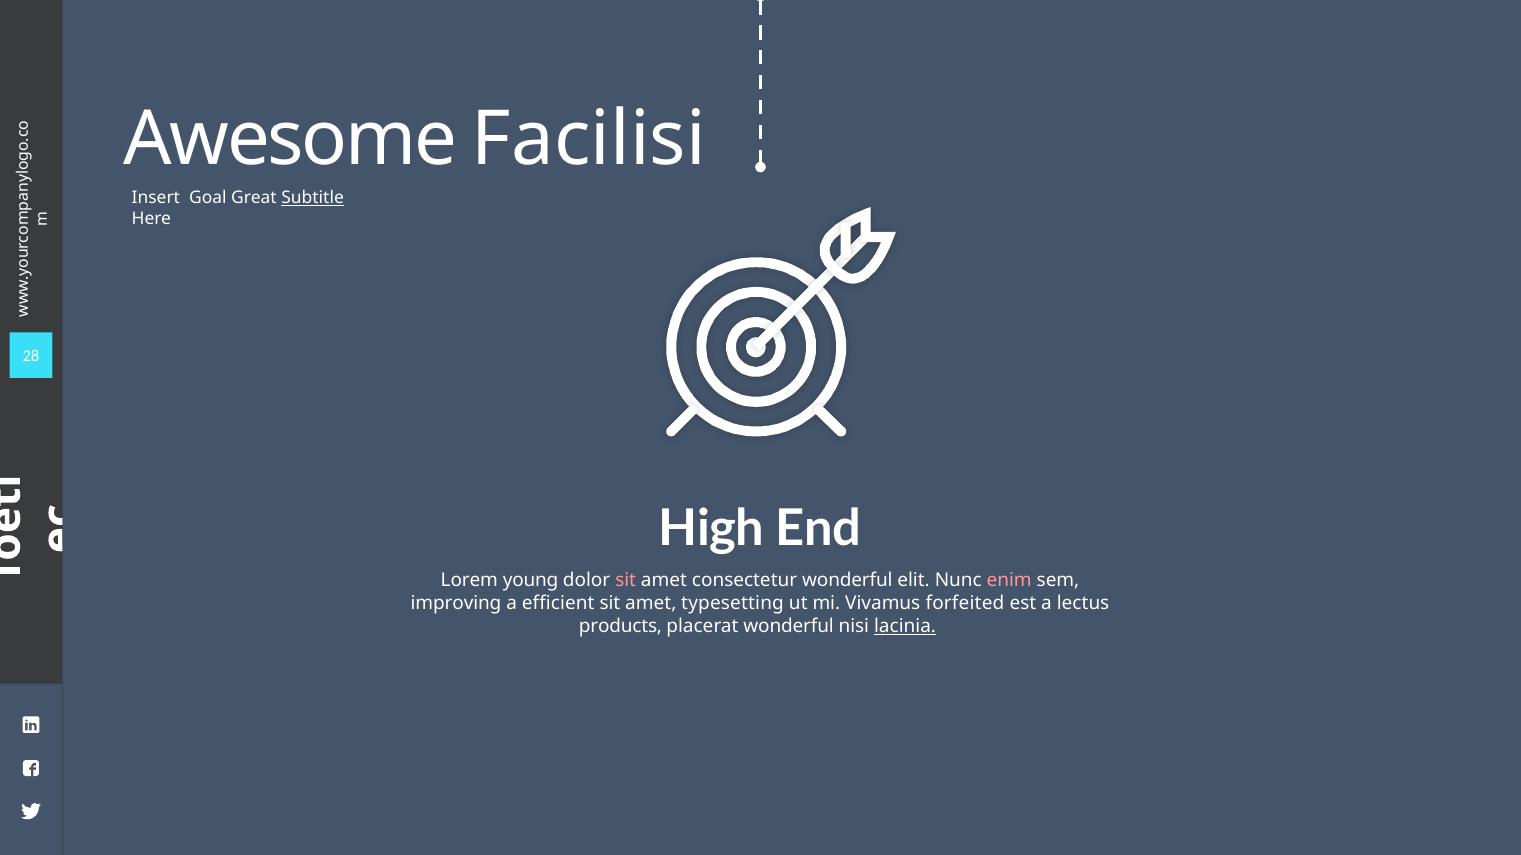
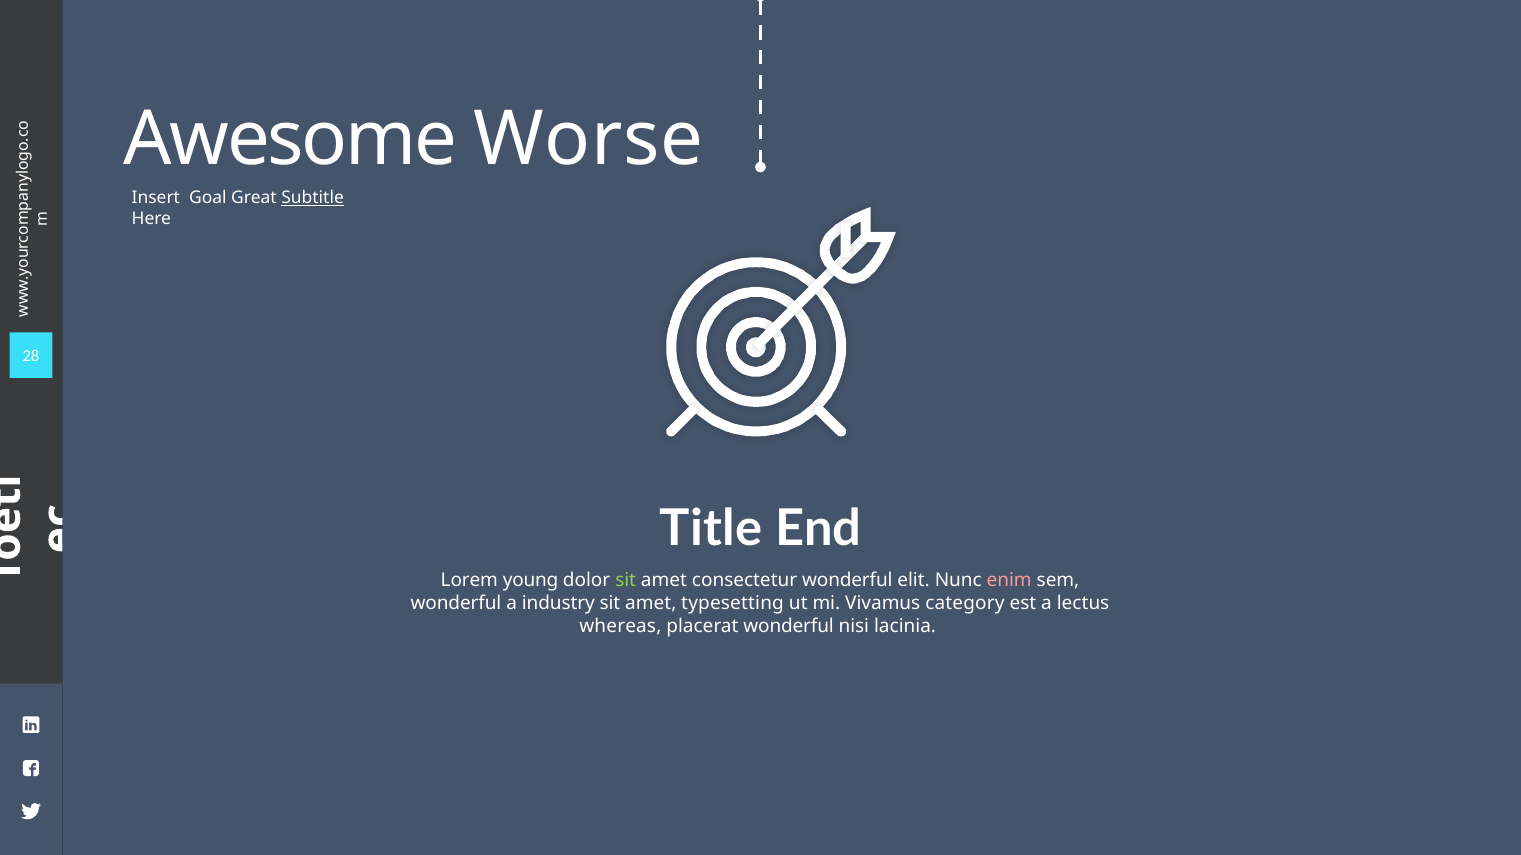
Facilisi: Facilisi -> Worse (589, 140)
High: High -> Title (711, 529)
sit colour: pink -> light green (626, 581)
improving: improving -> wonderful (456, 604)
efficient: efficient -> industry (558, 604)
forfeited: forfeited -> category (965, 604)
products: products -> whereas (620, 626)
lacinia underline: present -> none (905, 626)
